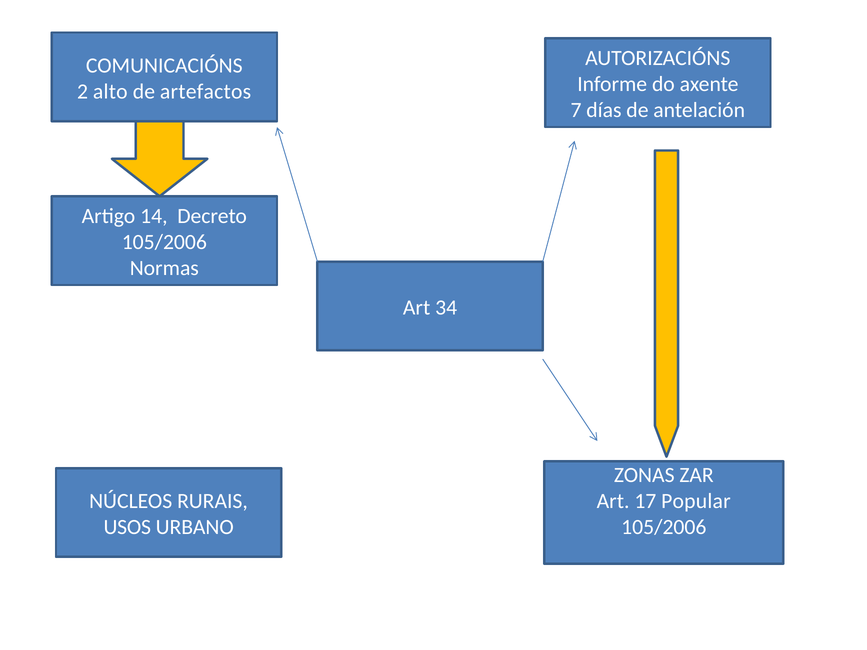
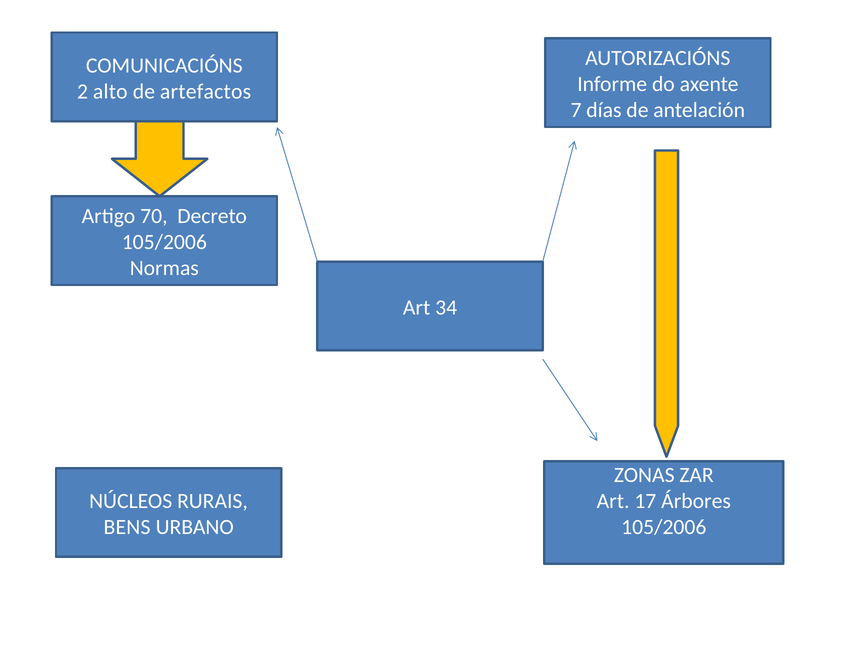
14: 14 -> 70 (154, 216)
Popular: Popular -> Árbores (696, 501)
USOS: USOS -> BENS (127, 527)
